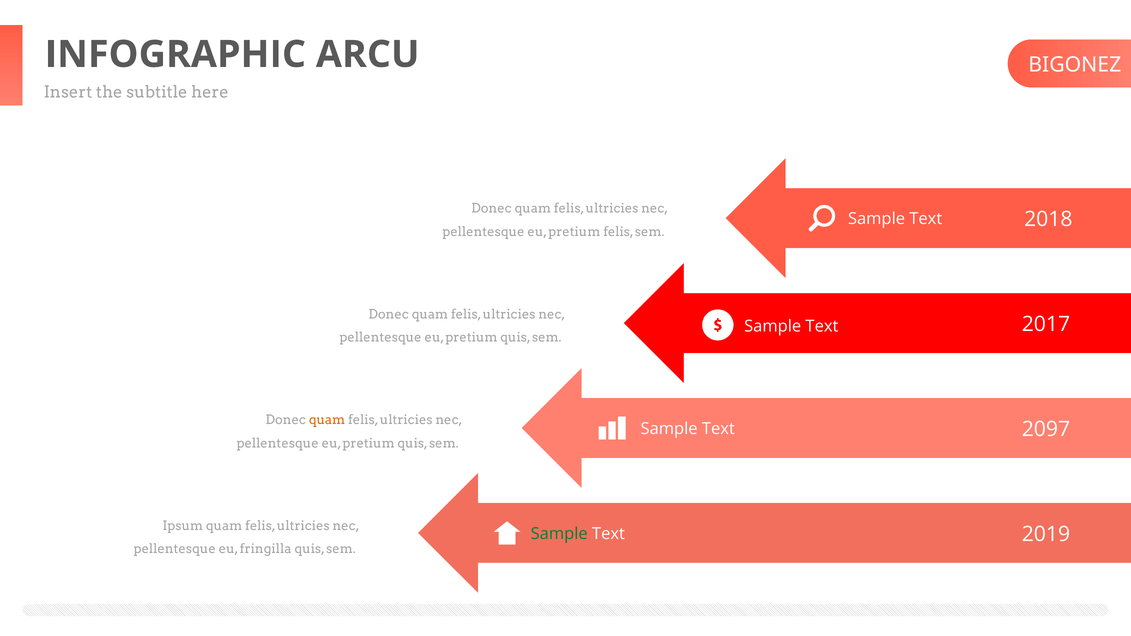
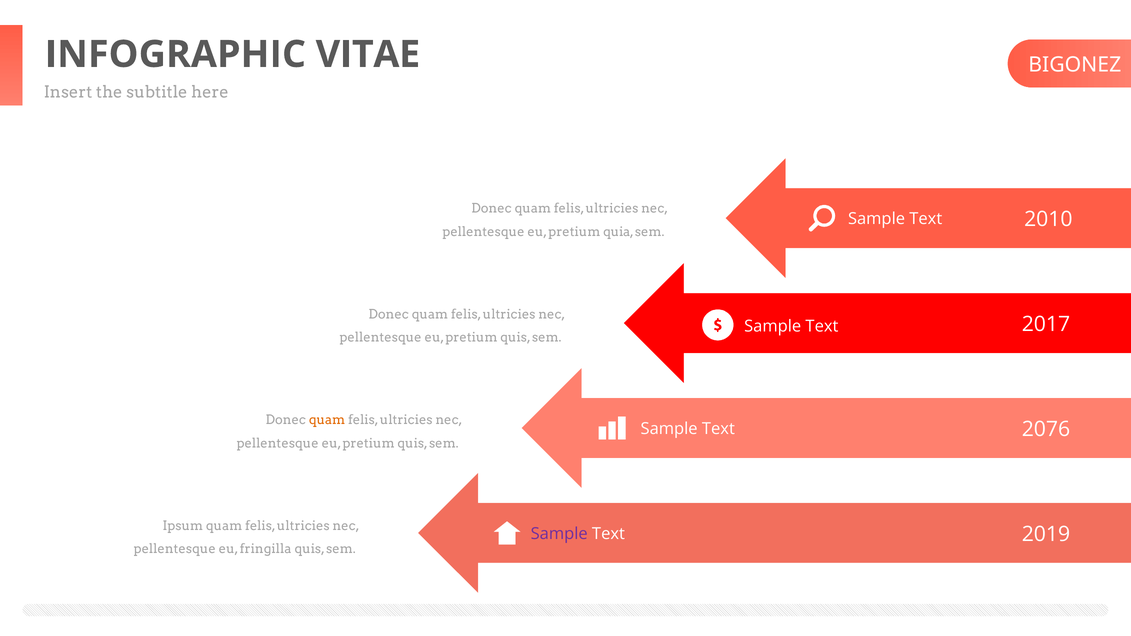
ARCU: ARCU -> VITAE (368, 54)
2018: 2018 -> 2010 (1048, 219)
pretium felis: felis -> quia (618, 232)
2097: 2097 -> 2076 (1046, 429)
Sample colour: green -> purple (559, 534)
